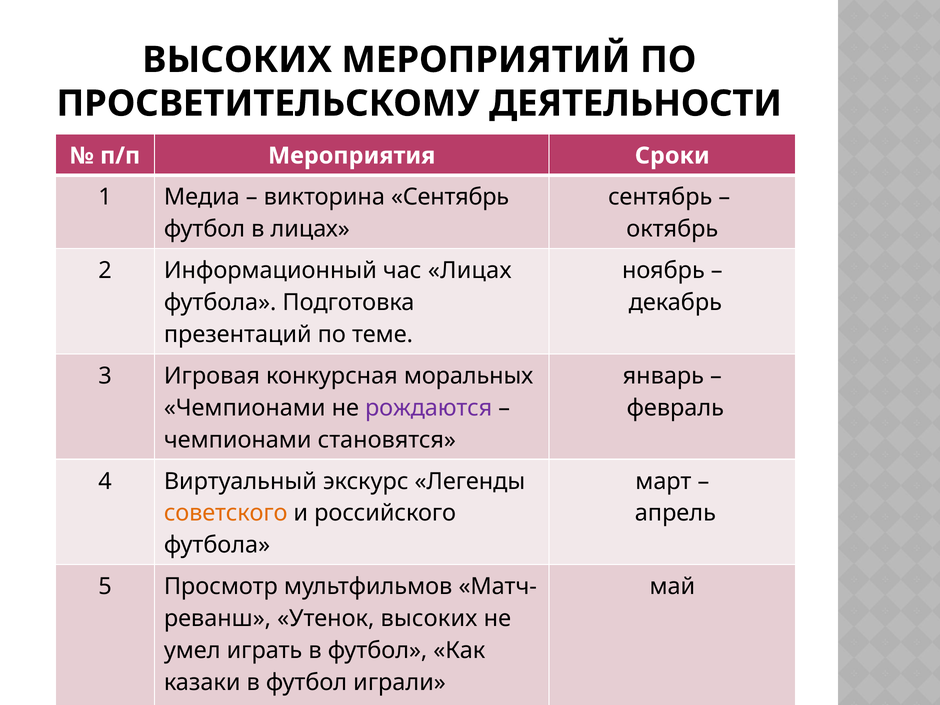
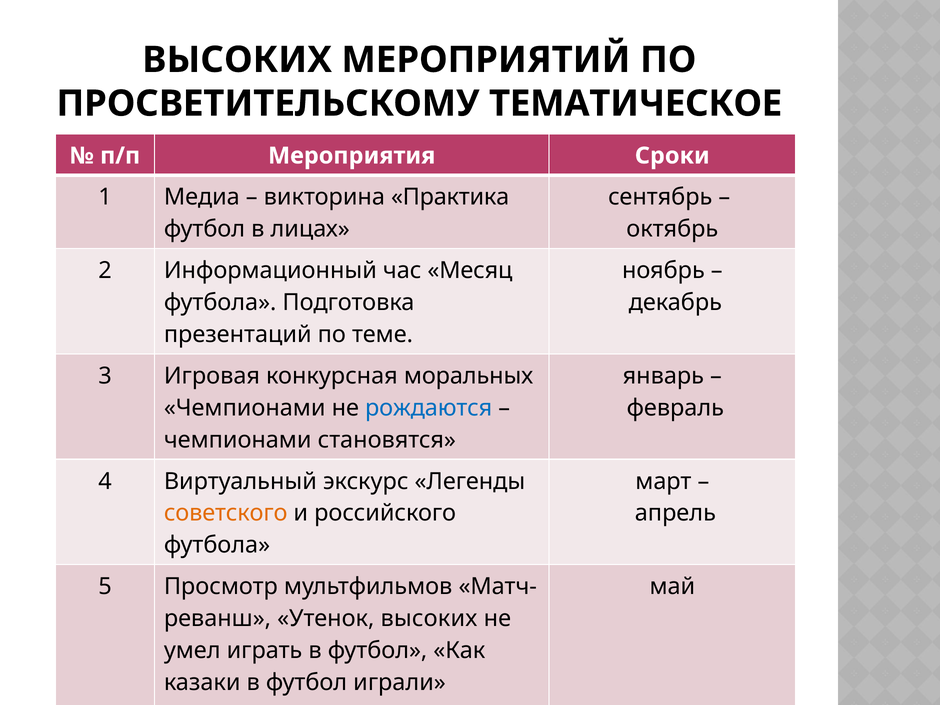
ДЕЯТЕЛЬНОСТИ: ДЕЯТЕЛЬНОСТИ -> ТЕМАТИЧЕСКОЕ (636, 104)
викторина Сентябрь: Сентябрь -> Практика (450, 197)
час Лицах: Лицах -> Месяц (470, 271)
рождаются colour: purple -> blue (429, 408)
